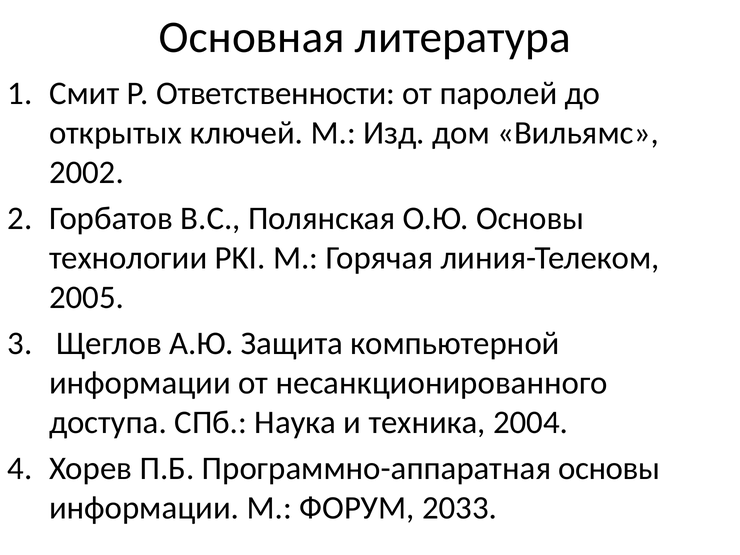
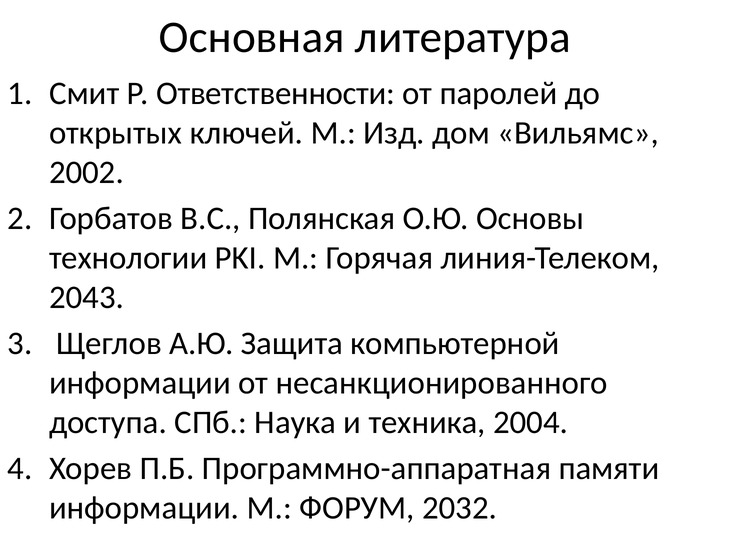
2005: 2005 -> 2043 (86, 297)
Программно-аппаратная основы: основы -> памяти (609, 468)
2033: 2033 -> 2032 (460, 508)
